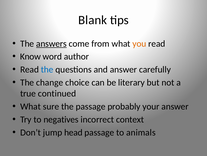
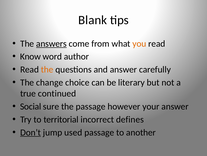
the colour: blue -> orange (47, 69)
What: What -> Social (31, 106)
probably: probably -> however (124, 106)
negatives: negatives -> territorial (61, 119)
context: context -> defines (130, 119)
Don’t underline: none -> present (31, 132)
head: head -> used (73, 132)
animals: animals -> another (141, 132)
